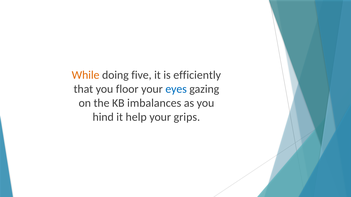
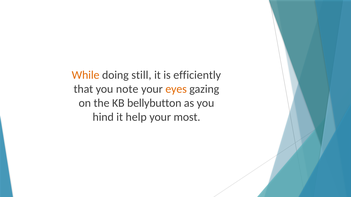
five: five -> still (141, 75)
floor: floor -> note (127, 89)
eyes colour: blue -> orange (176, 89)
imbalances: imbalances -> bellybutton (154, 103)
grips: grips -> most (187, 117)
